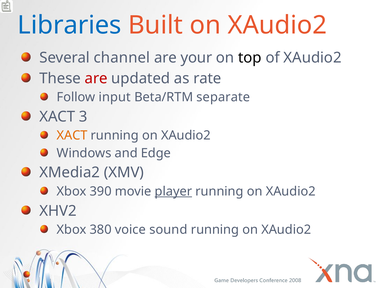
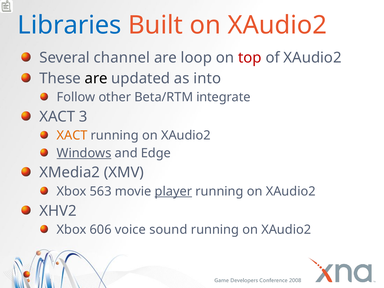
your: your -> loop (196, 58)
top colour: black -> red (250, 58)
are colour: red -> black (96, 78)
rate: rate -> into (207, 78)
input: input -> other (115, 97)
separate: separate -> integrate (223, 97)
Windows underline: none -> present (84, 153)
390: 390 -> 563 (101, 191)
380: 380 -> 606 (101, 230)
